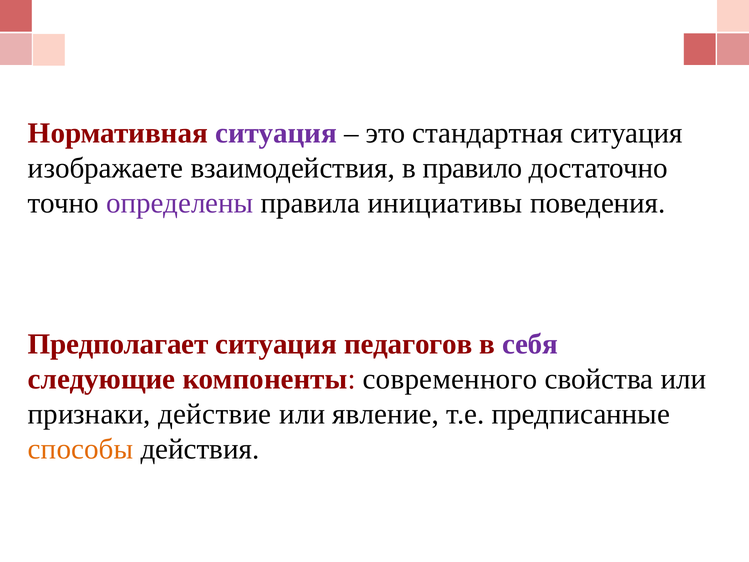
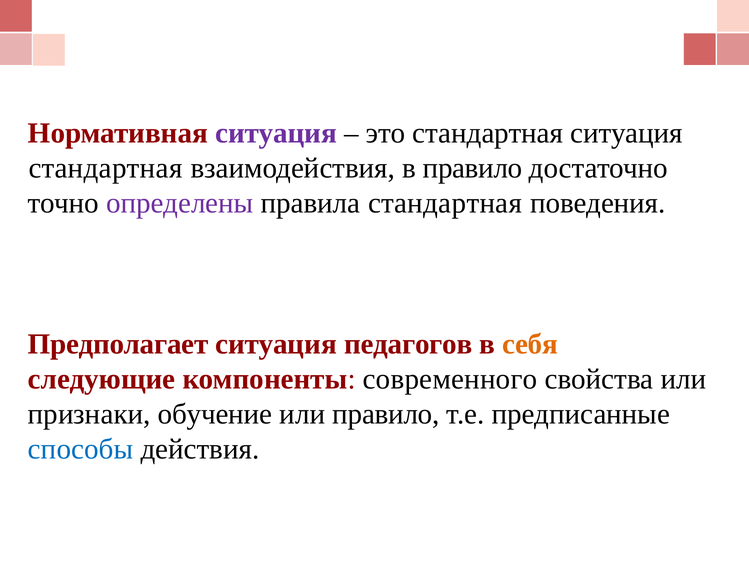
изображаете: изображаете -> стандартная (105, 168)
правила инициативы: инициативы -> стандартная (445, 203)
себя colour: purple -> orange (530, 344)
действие: действие -> обучение (215, 414)
или явление: явление -> правило (386, 414)
способы colour: orange -> blue (81, 449)
